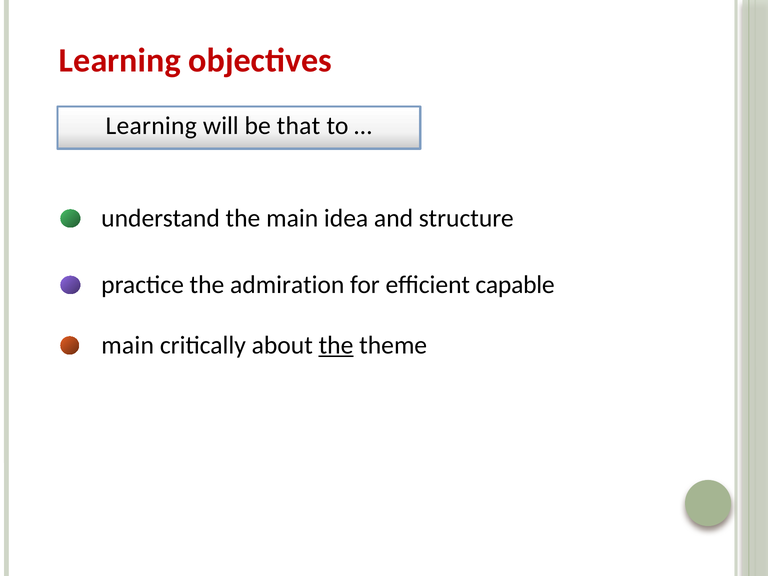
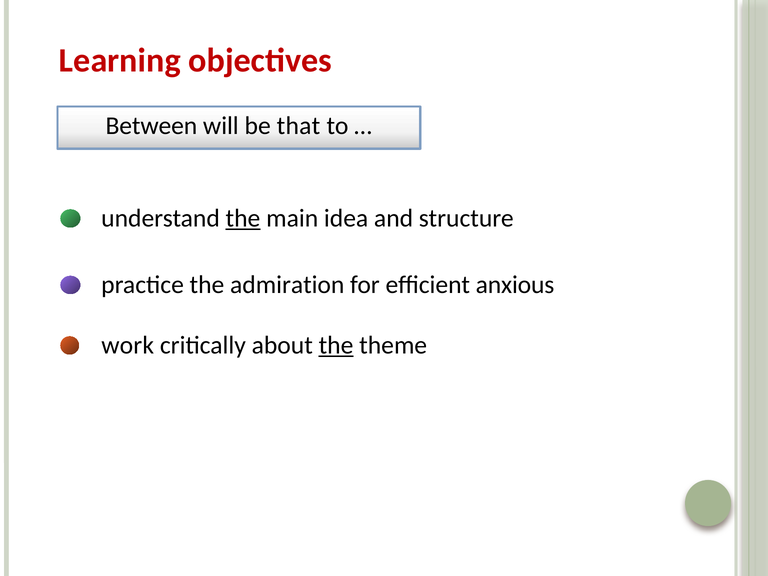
Learning: Learning -> Between (151, 126)
the underline: none -> present (243, 218)
capable: capable -> anxious (515, 285)
main: main -> work (128, 345)
